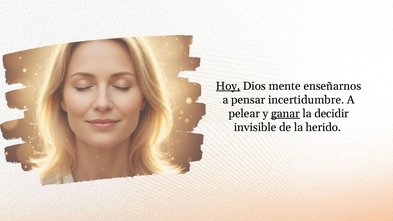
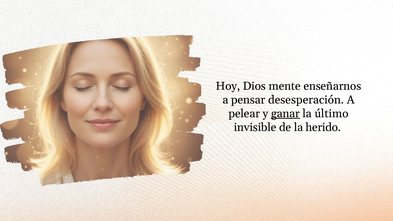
Hoy underline: present -> none (228, 86)
incertidumbre: incertidumbre -> desesperación (306, 100)
decidir: decidir -> último (332, 114)
